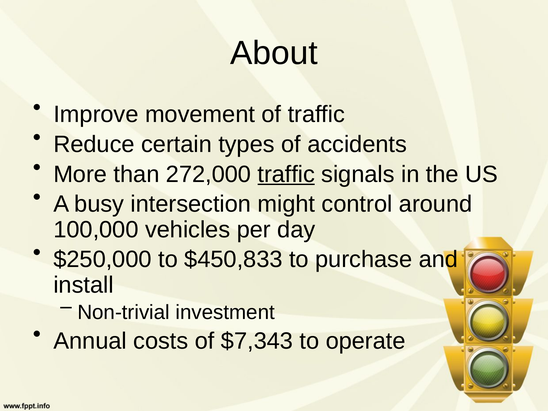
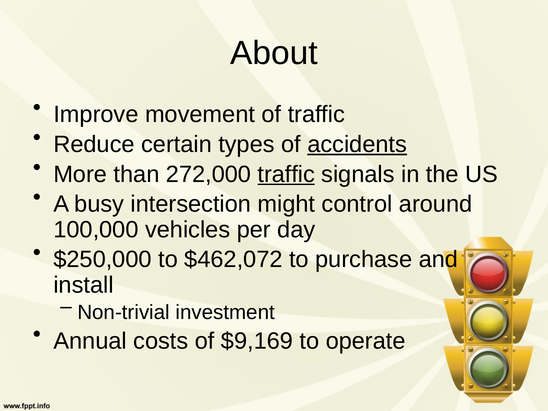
accidents underline: none -> present (357, 144)
$450,833: $450,833 -> $462,072 (233, 259)
$7,343: $7,343 -> $9,169 (257, 341)
